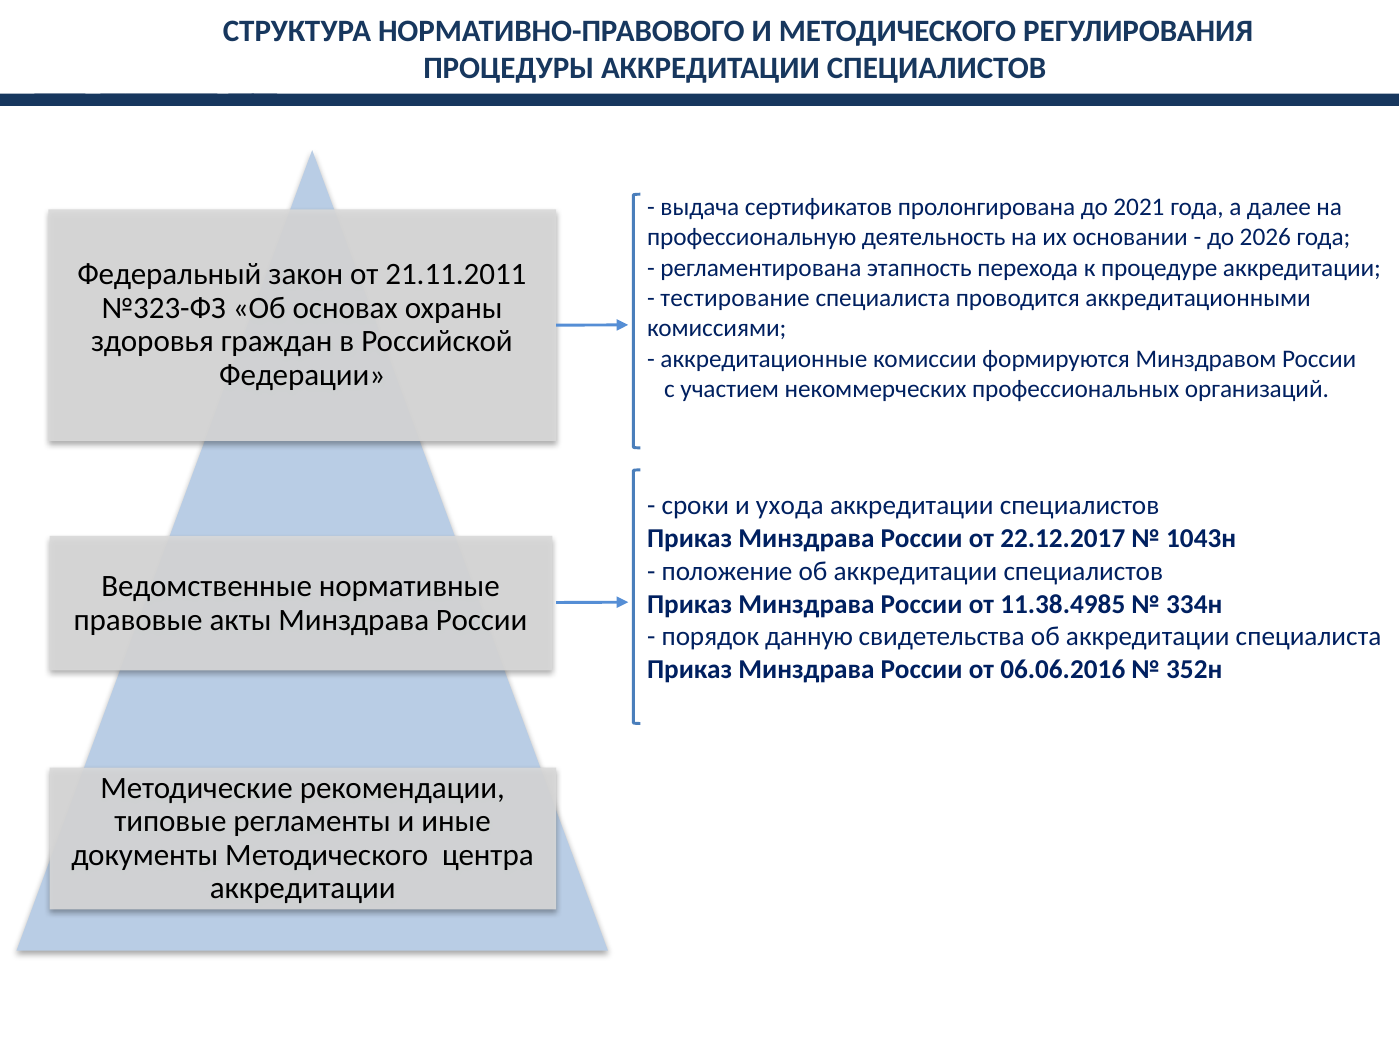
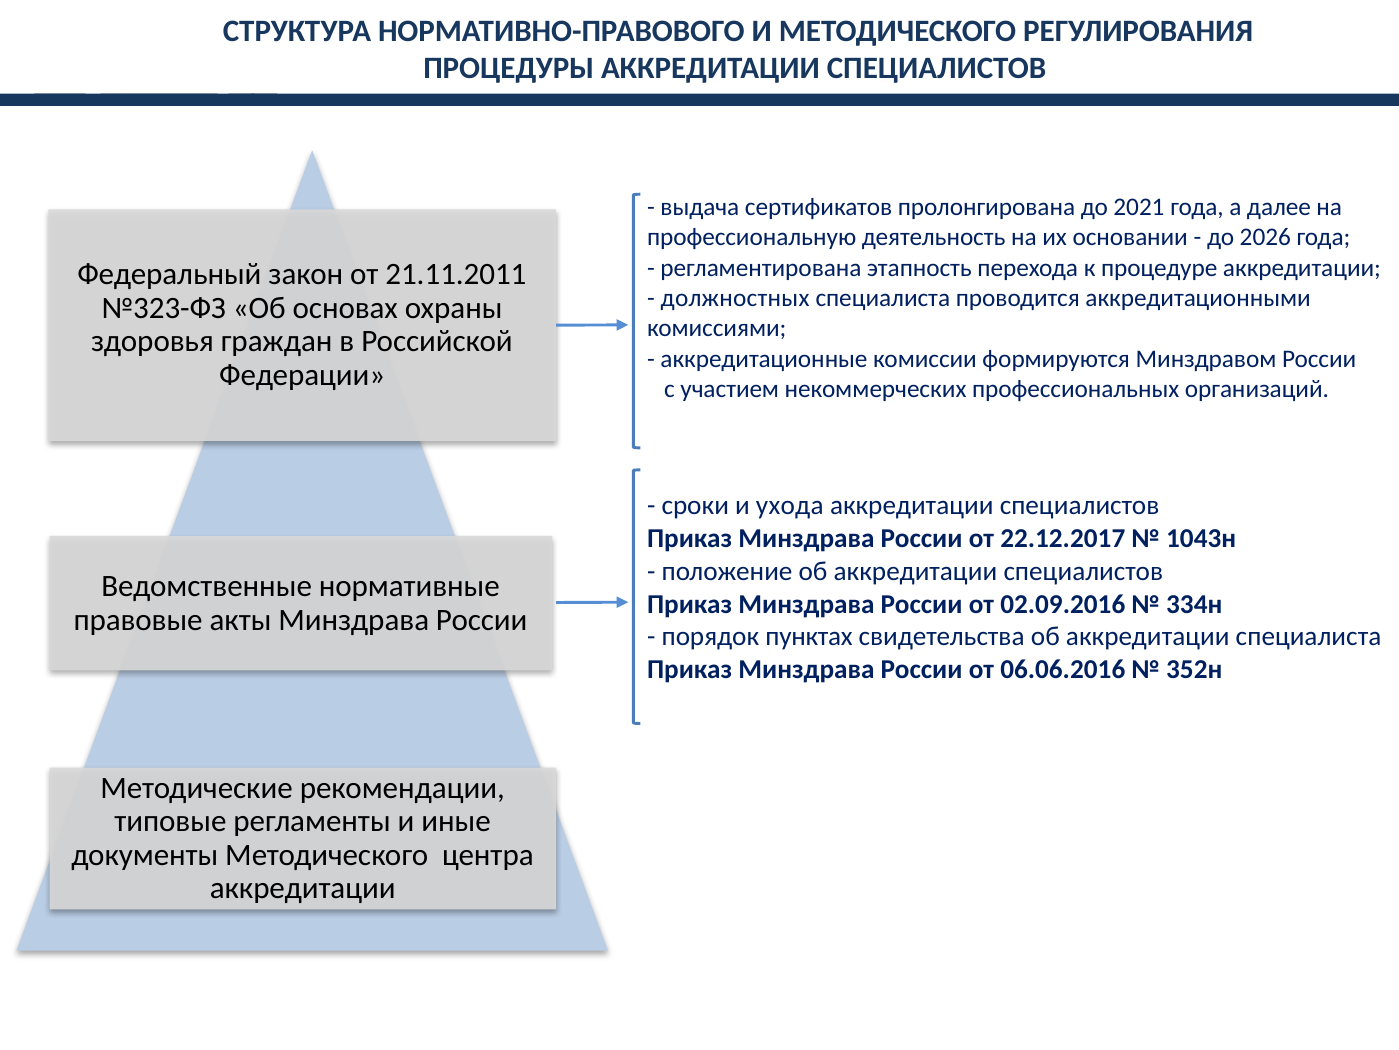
тестирование: тестирование -> должностных (735, 298)
11.38.4985: 11.38.4985 -> 02.09.2016 (1063, 604)
данную: данную -> пунктах (809, 636)
